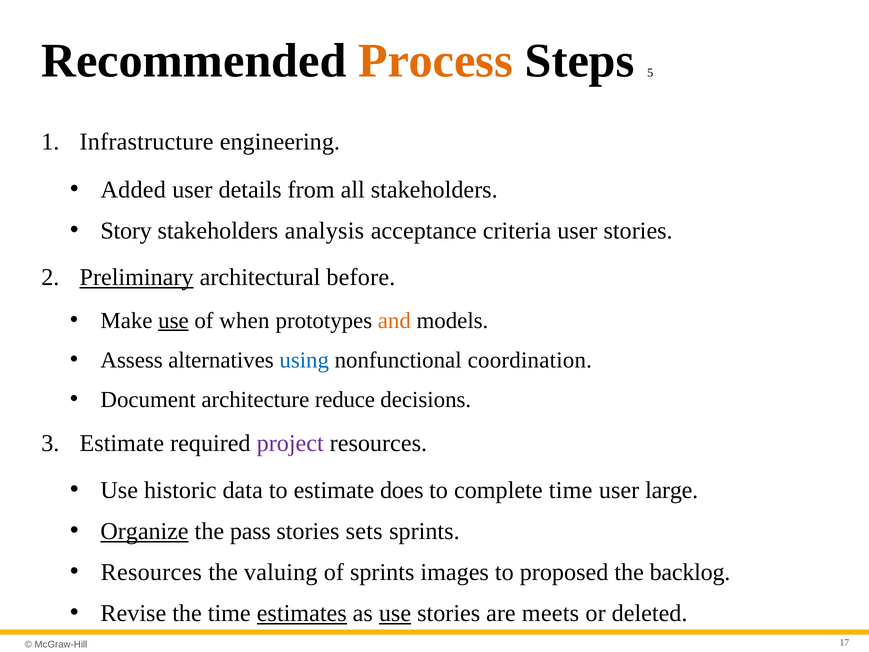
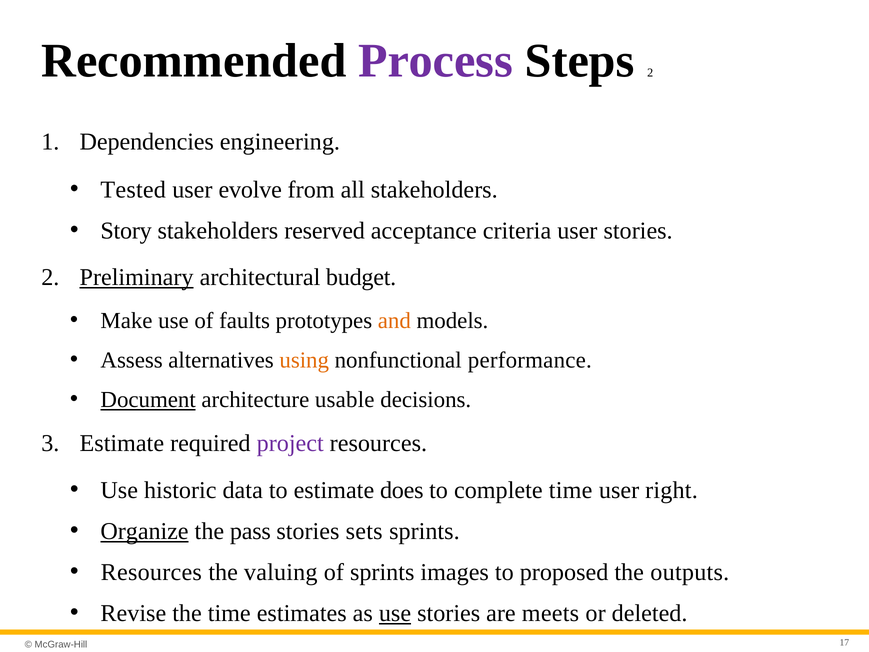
Process colour: orange -> purple (436, 61)
Steps 5: 5 -> 2 (650, 73)
Infrastructure: Infrastructure -> Dependencies (147, 142)
Added: Added -> Tested (133, 190)
details: details -> evolve (250, 190)
analysis: analysis -> reserved (325, 231)
before: before -> budget (361, 277)
use underline: present -> none (173, 320)
when: when -> faults (245, 320)
using colour: blue -> orange (304, 360)
coordination: coordination -> performance (530, 360)
Document underline: none -> present (148, 400)
reduce: reduce -> usable (345, 400)
large: large -> right (671, 490)
backlog: backlog -> outputs (690, 572)
estimates underline: present -> none (302, 613)
